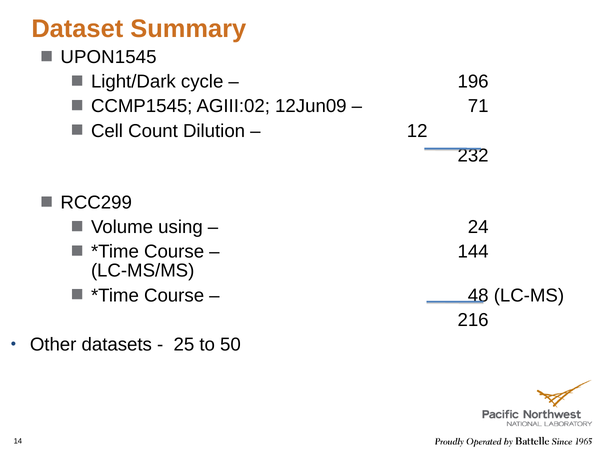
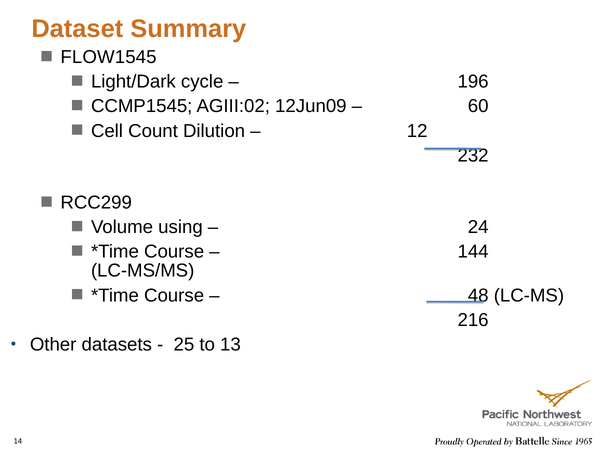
UPON1545: UPON1545 -> FLOW1545 (109, 57)
71: 71 -> 60 (478, 106)
50: 50 -> 13 (230, 345)
